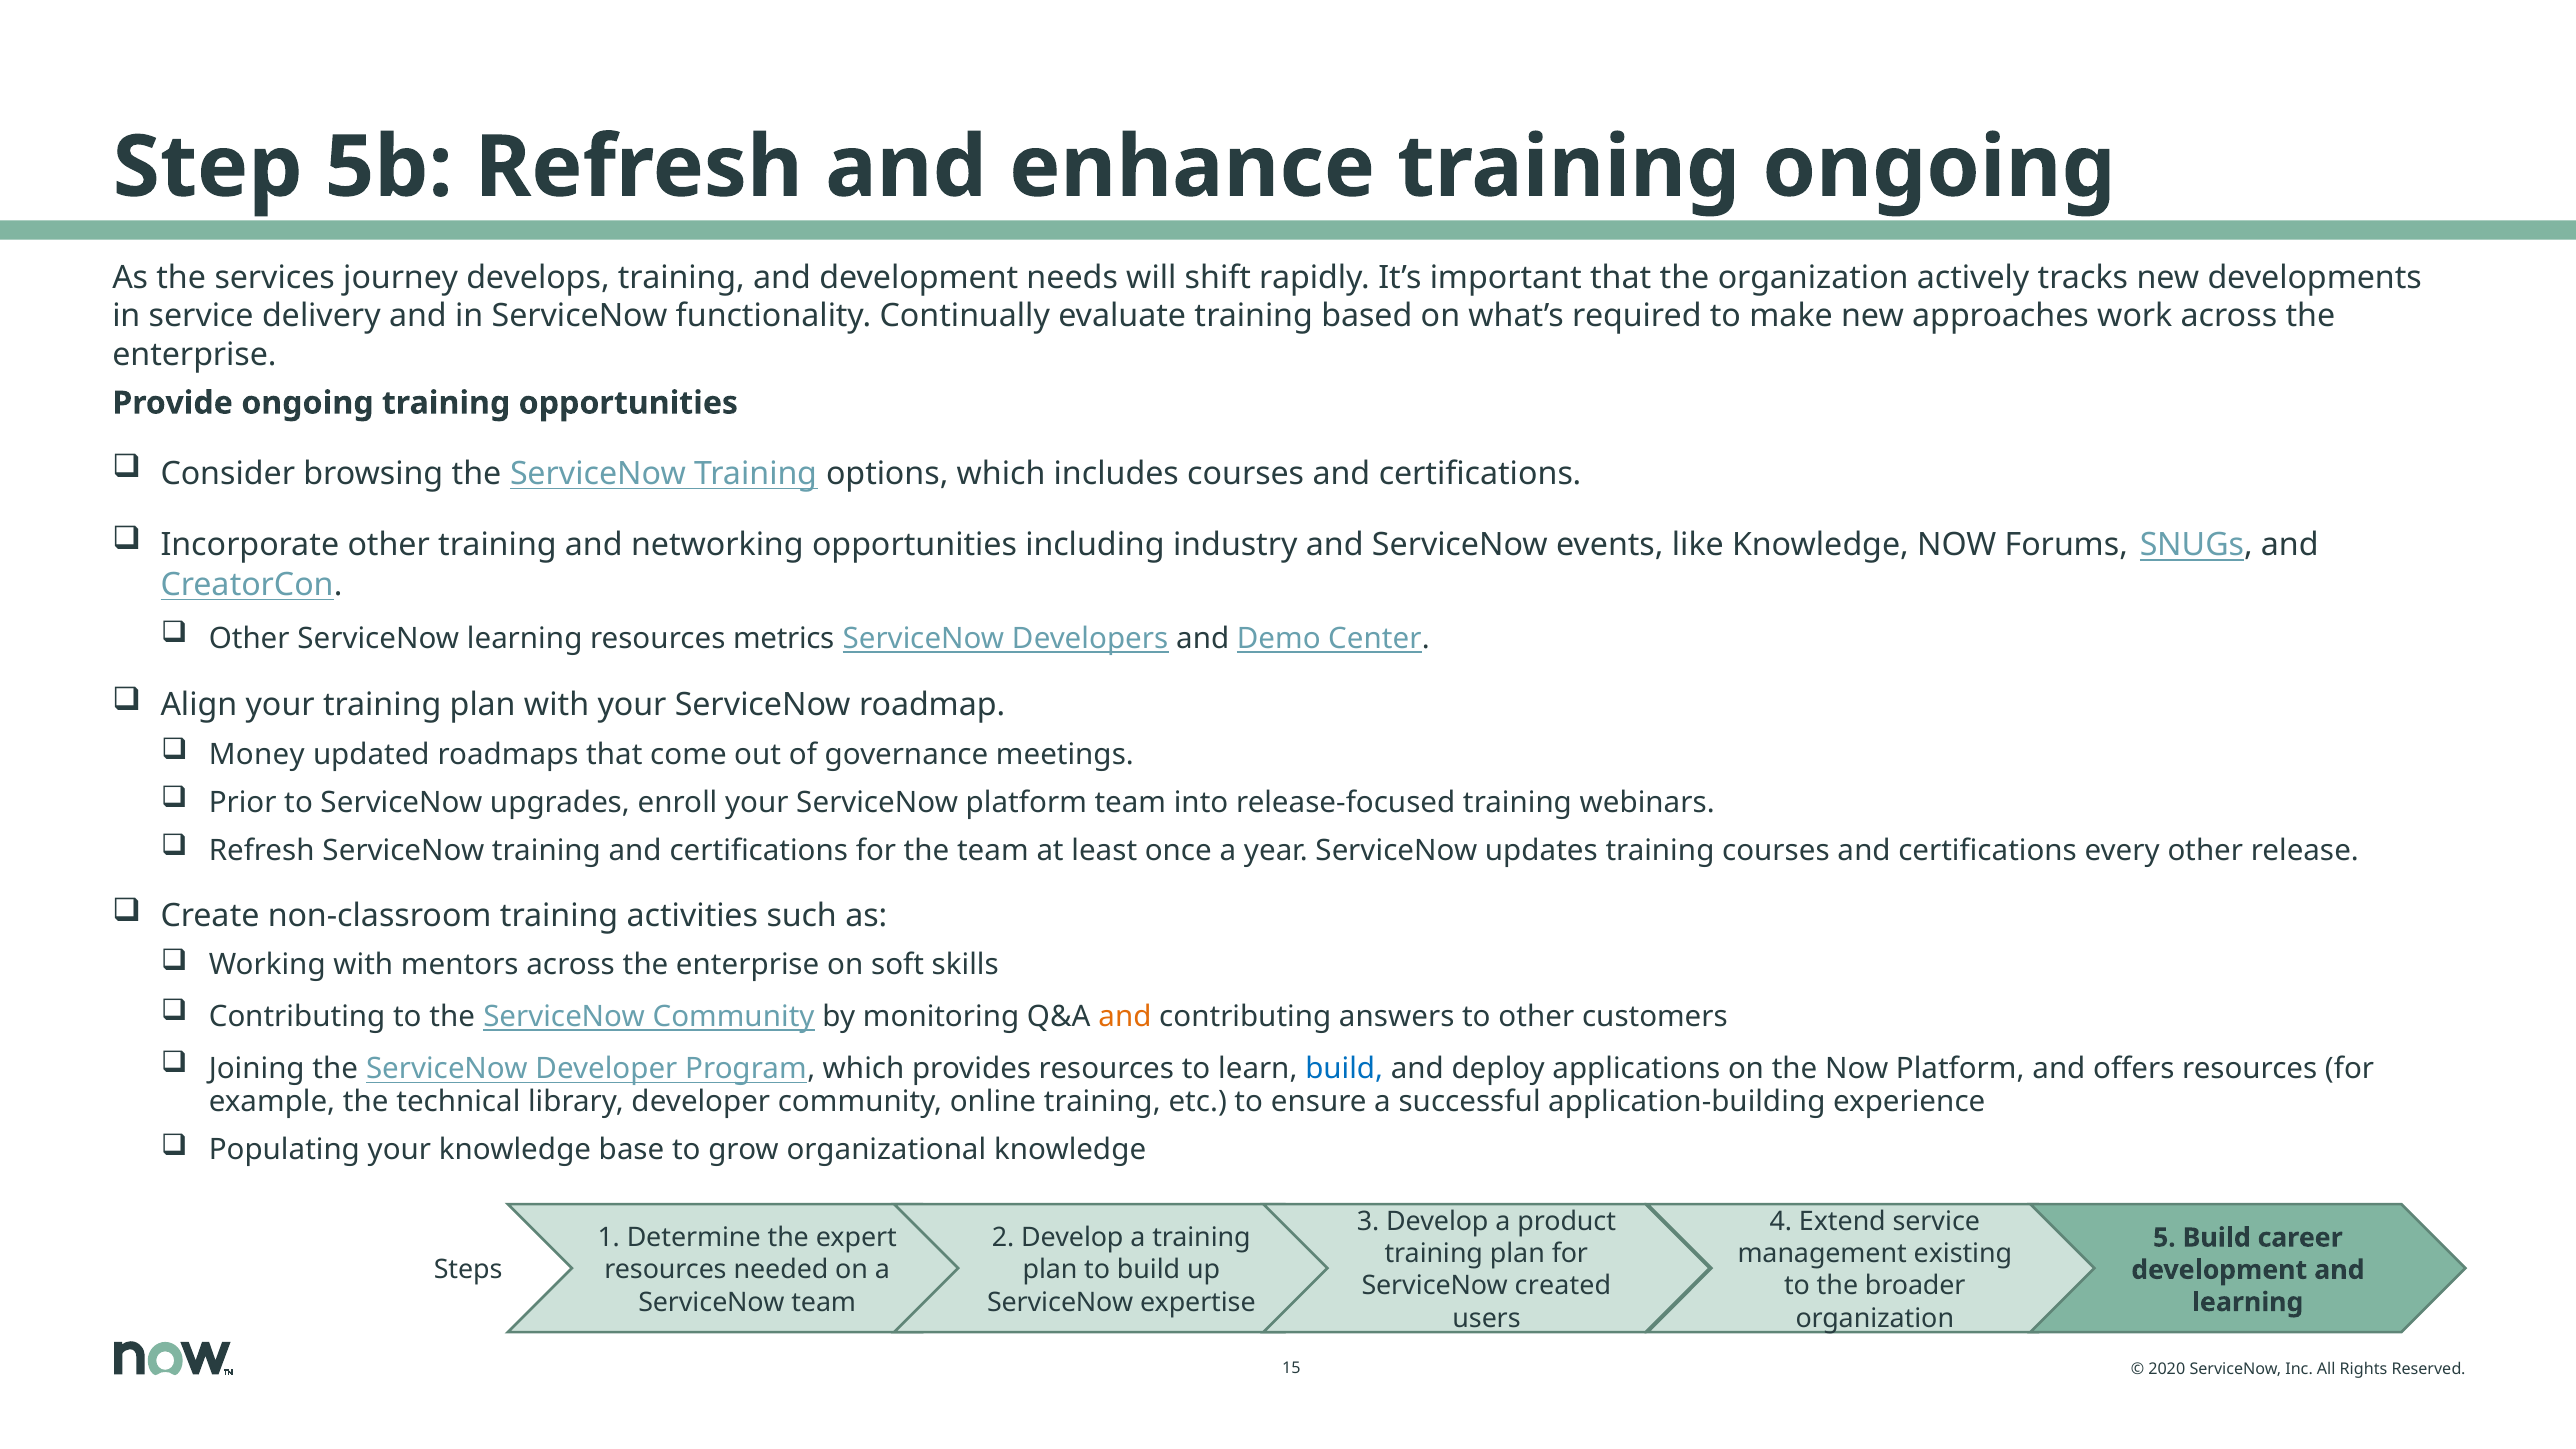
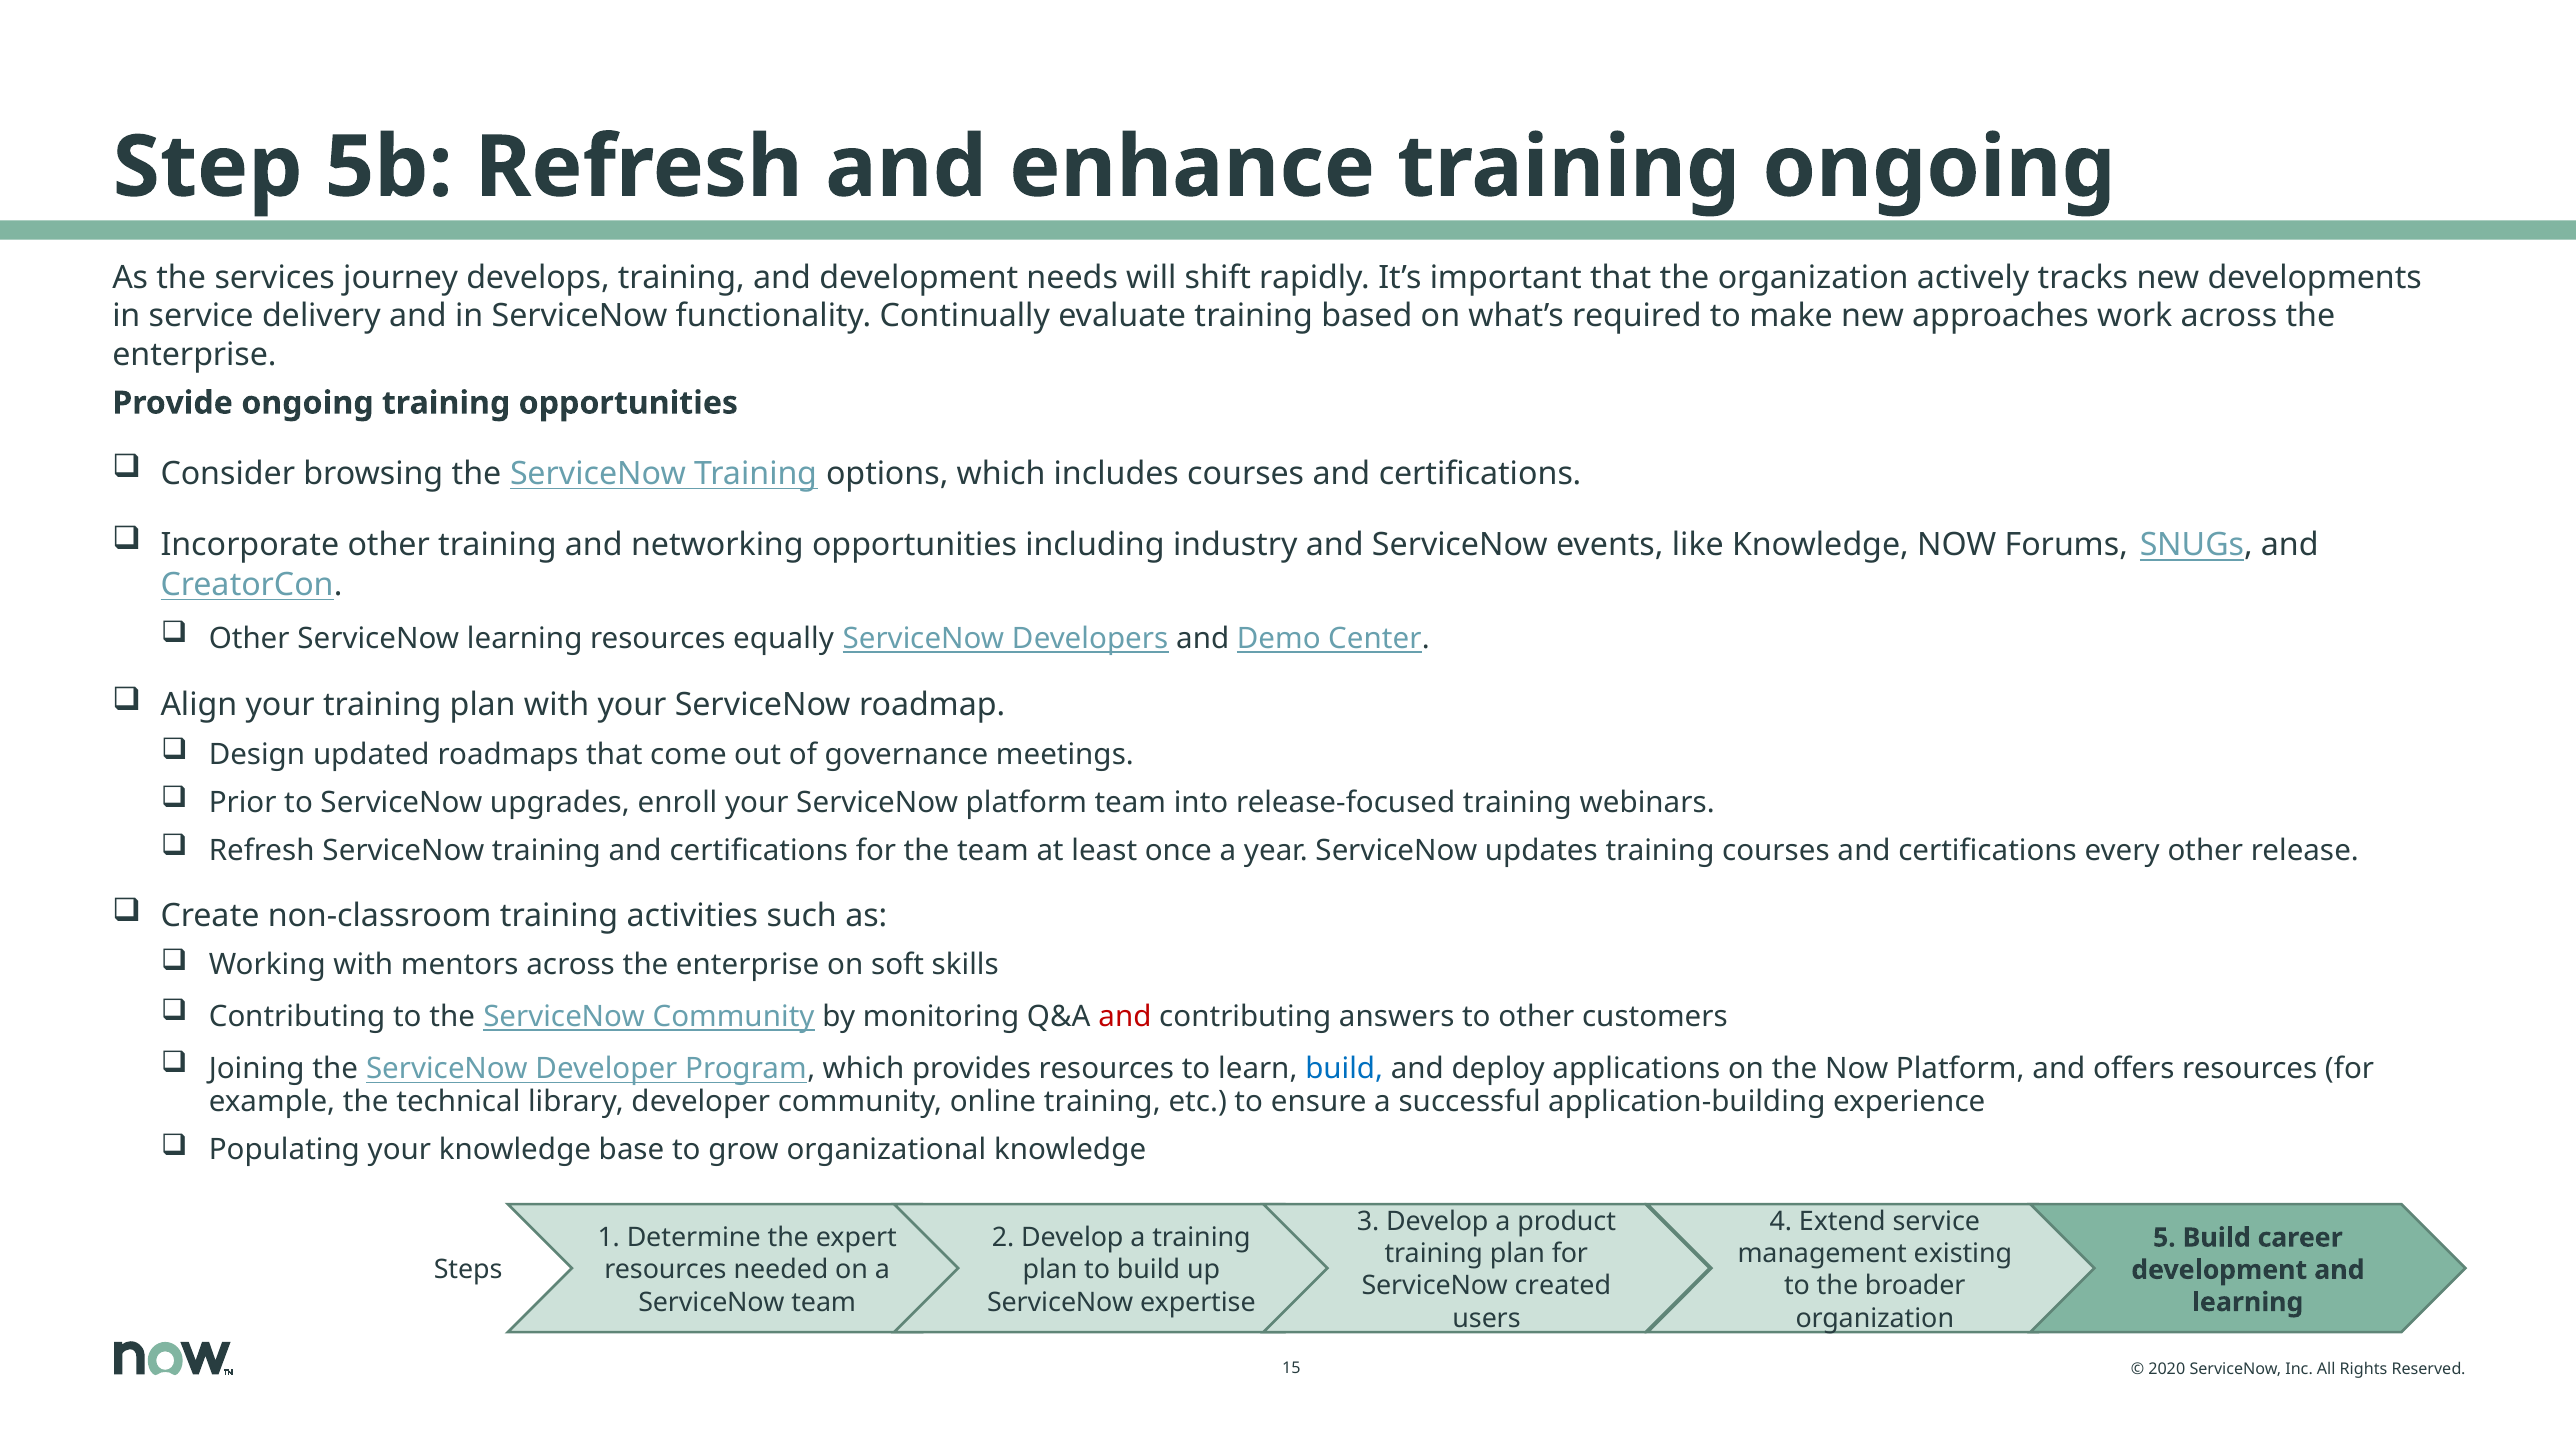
metrics: metrics -> equally (784, 639)
Money: Money -> Design (257, 755)
and colour: orange -> red (1125, 1017)
